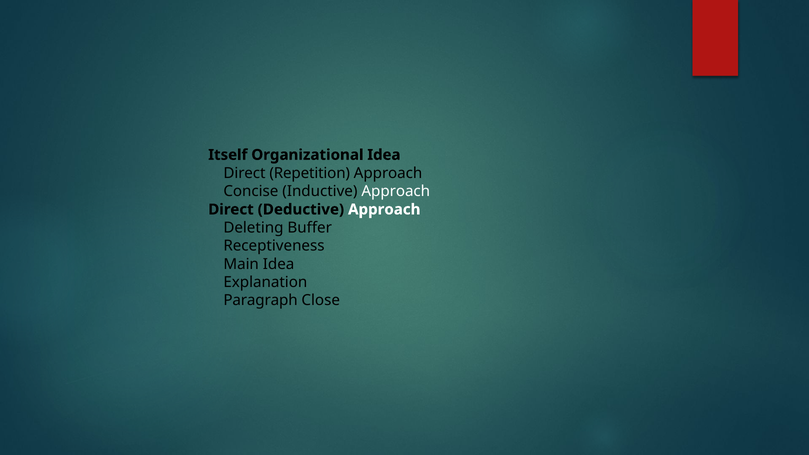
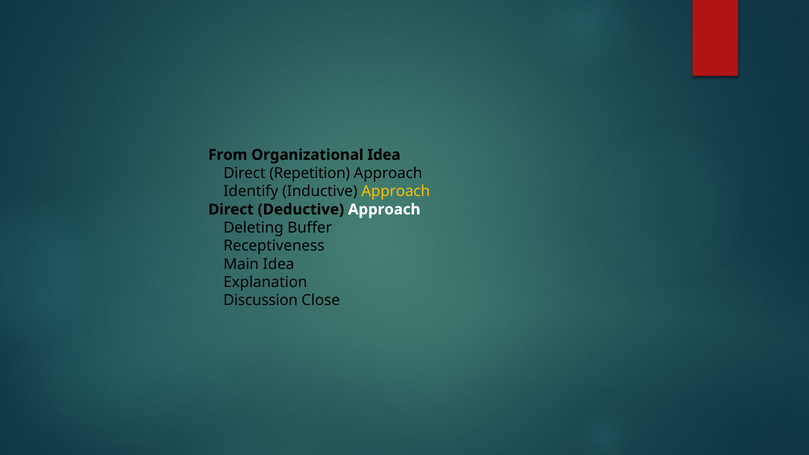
Itself: Itself -> From (228, 155)
Concise: Concise -> Identify (251, 191)
Approach colour: white -> yellow (396, 191)
Paragraph: Paragraph -> Discussion (261, 300)
